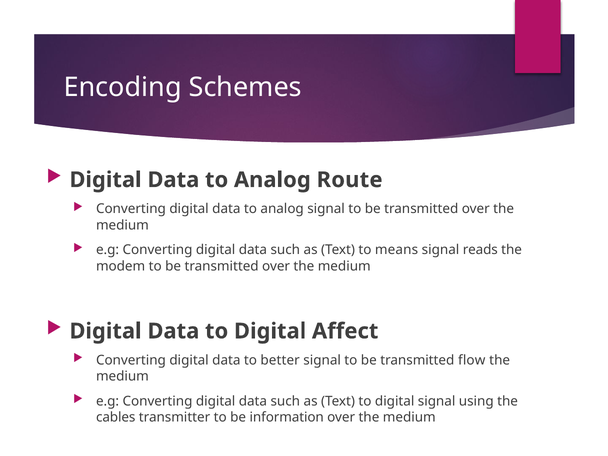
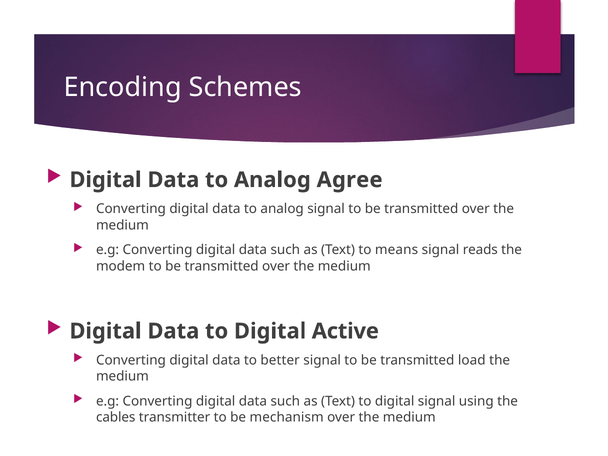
Route: Route -> Agree (350, 180)
Affect: Affect -> Active (345, 331)
flow: flow -> load (472, 360)
information: information -> mechanism (287, 417)
